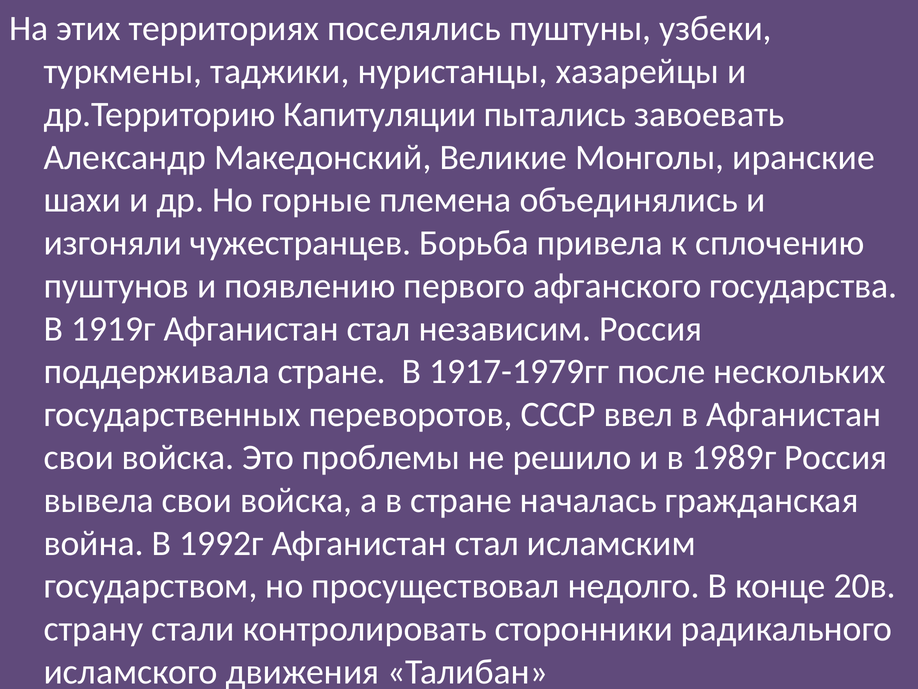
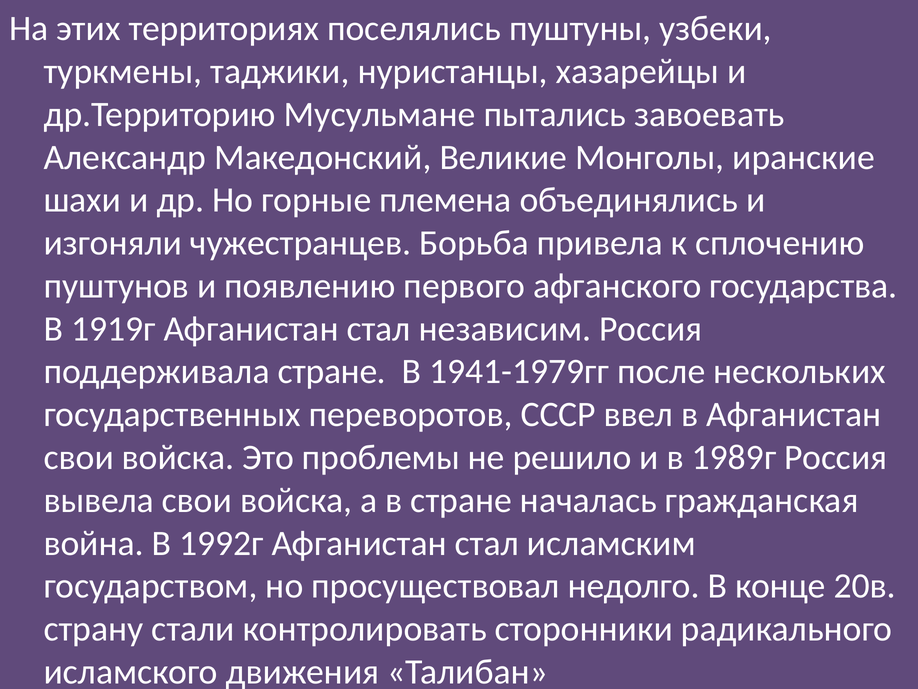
Капитуляции: Капитуляции -> Мусульмане (380, 114)
1917-1979гг: 1917-1979гг -> 1941-1979гг (519, 371)
